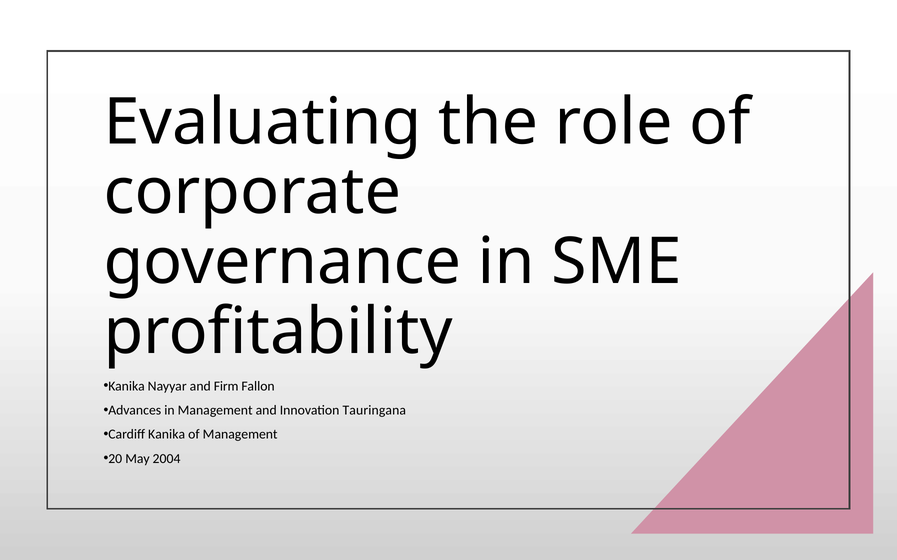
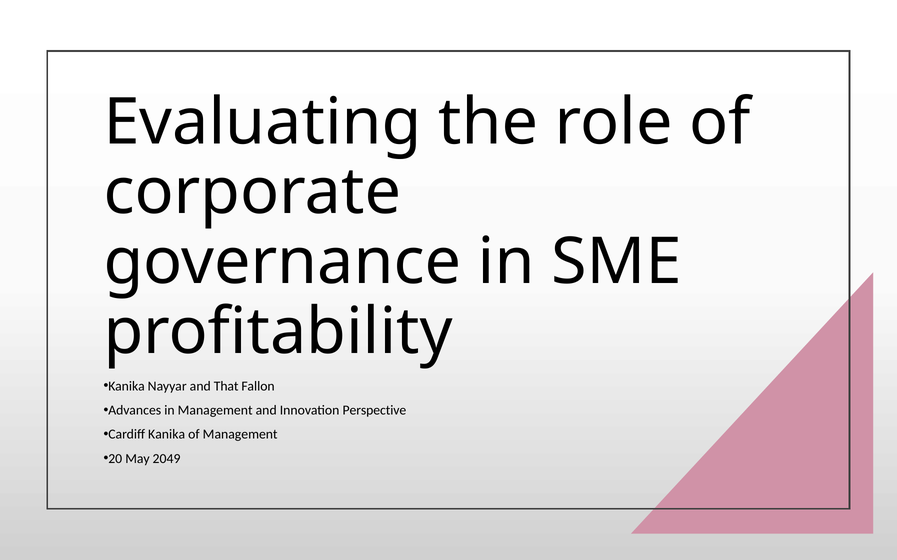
Firm: Firm -> That (226, 386)
Tauringana: Tauringana -> Perspective (374, 411)
2004: 2004 -> 2049 (167, 459)
